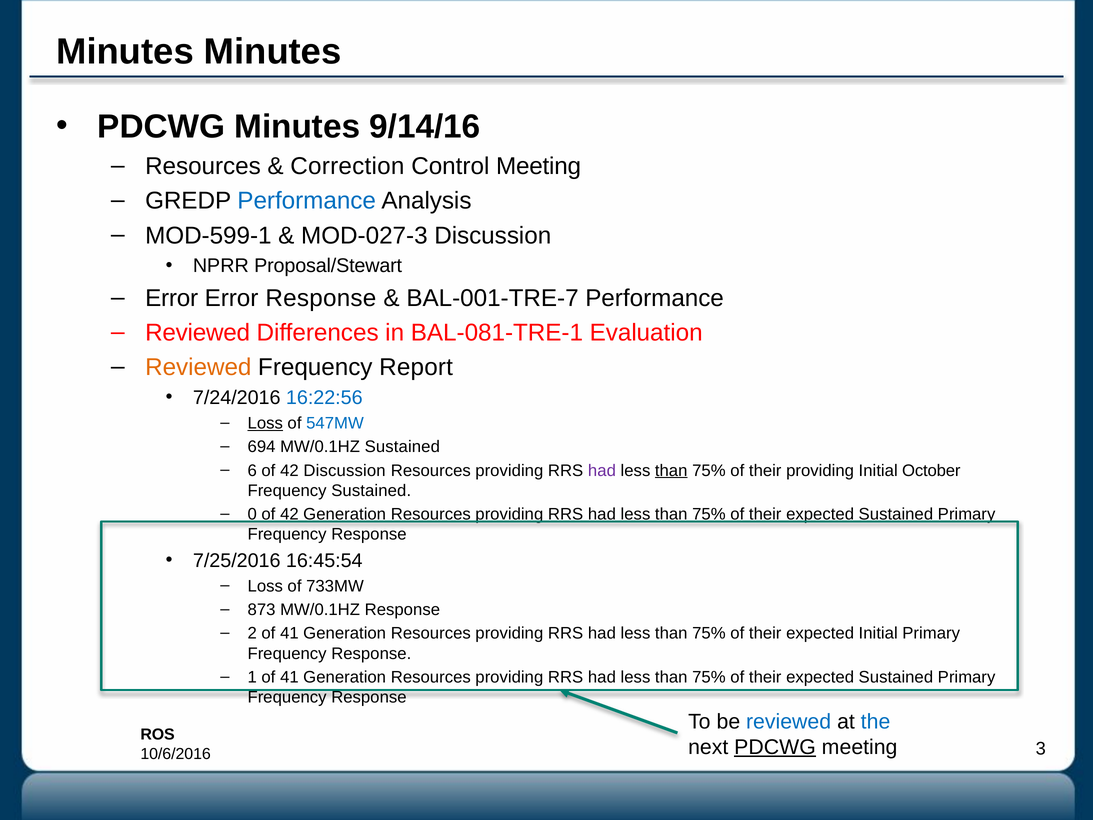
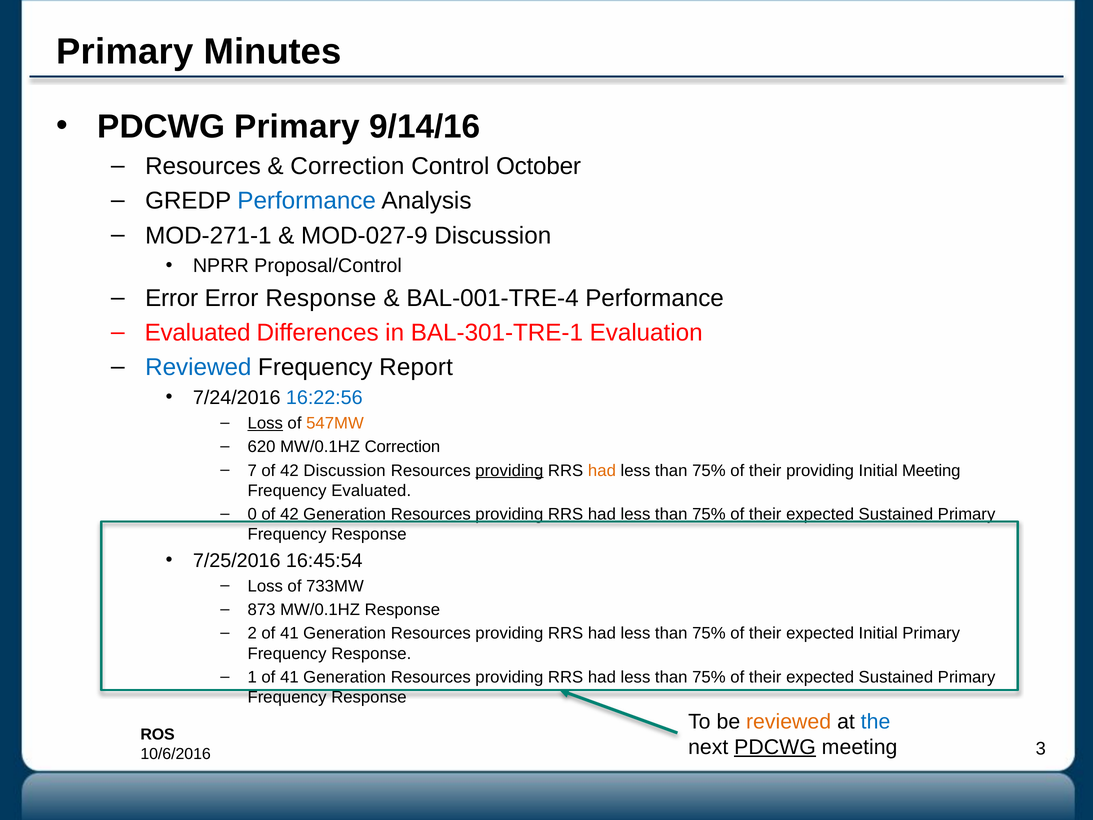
Minutes: Minutes -> Primary (125, 52)
PDCWG Minutes: Minutes -> Primary (297, 127)
Control Meeting: Meeting -> October (539, 166)
MOD-599-1: MOD-599-1 -> MOD-271-1 (208, 236)
MOD-027-3: MOD-027-3 -> MOD-027-9 (364, 236)
Proposal/Stewart: Proposal/Stewart -> Proposal/Control (328, 266)
BAL-001-TRE-7: BAL-001-TRE-7 -> BAL-001-TRE-4 (493, 298)
Reviewed: Reviewed -> Evaluated (198, 333)
BAL-081-TRE-1: BAL-081-TRE-1 -> BAL-301-TRE-1 (497, 333)
Reviewed colour: orange -> blue (198, 367)
547MW colour: blue -> orange (335, 423)
694: 694 -> 620 (262, 447)
MW/0.1HZ Sustained: Sustained -> Correction (402, 447)
6: 6 -> 7 (252, 470)
providing underline: none -> present (509, 470)
had colour: purple -> orange (602, 470)
than underline: present -> none (671, 470)
Initial October: October -> Meeting (931, 470)
Frequency Sustained: Sustained -> Evaluated (371, 490)
reviewed colour: blue -> orange (789, 721)
